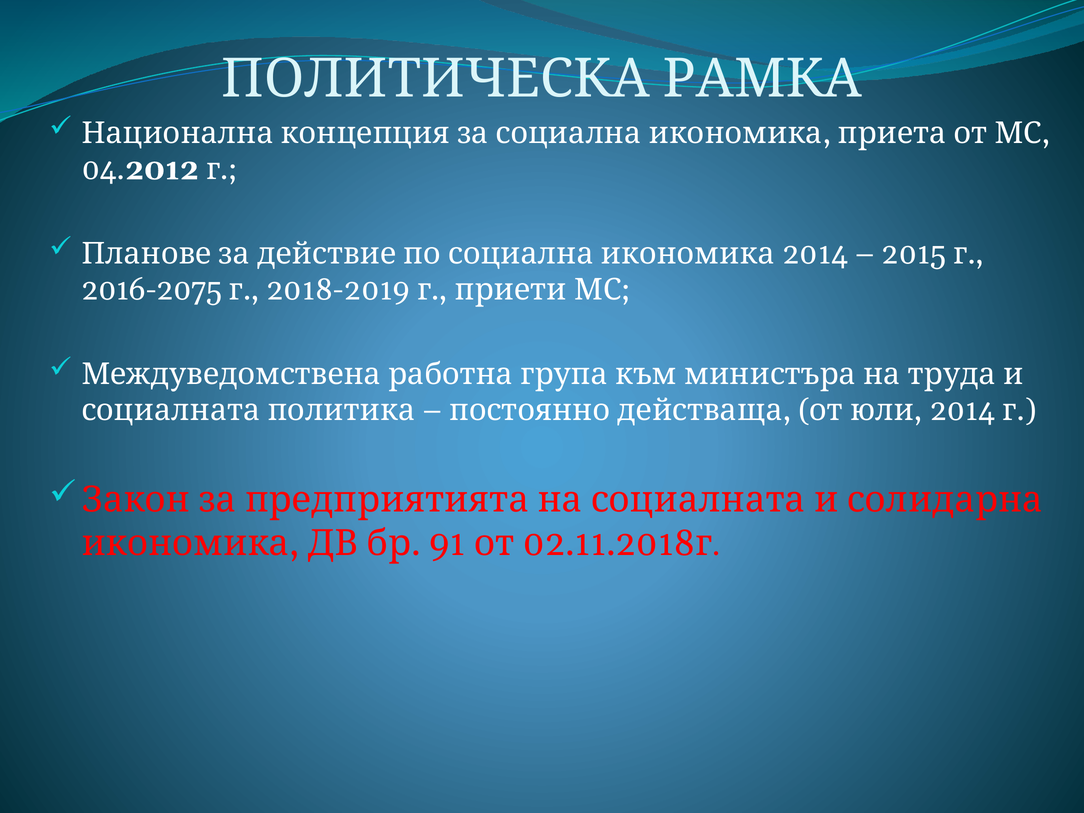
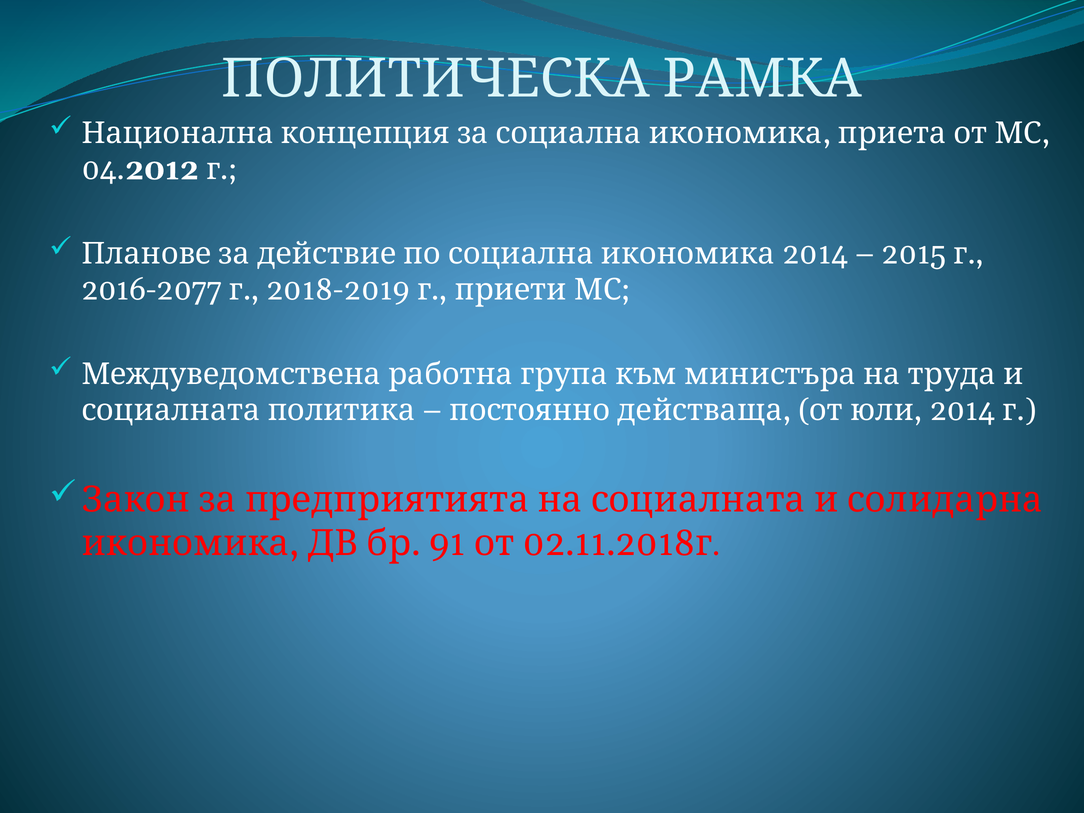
2016-2075: 2016-2075 -> 2016-2077 (152, 290)
